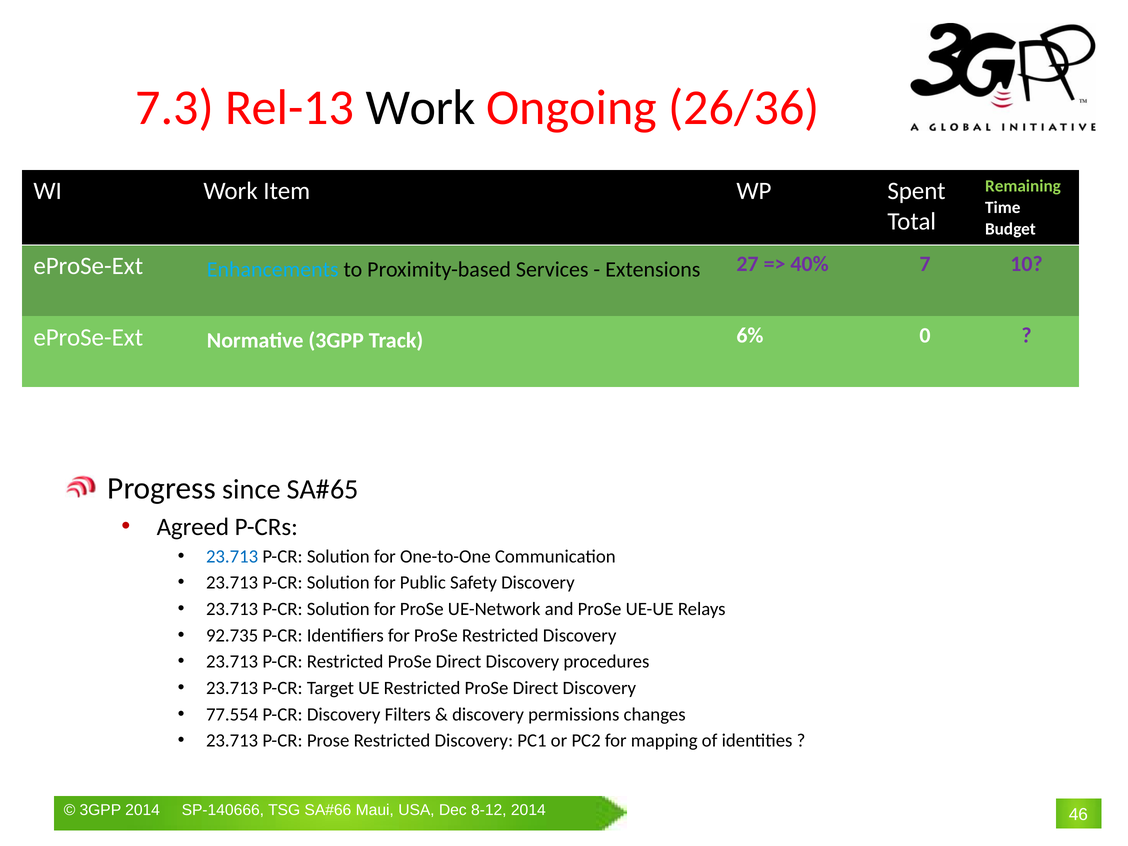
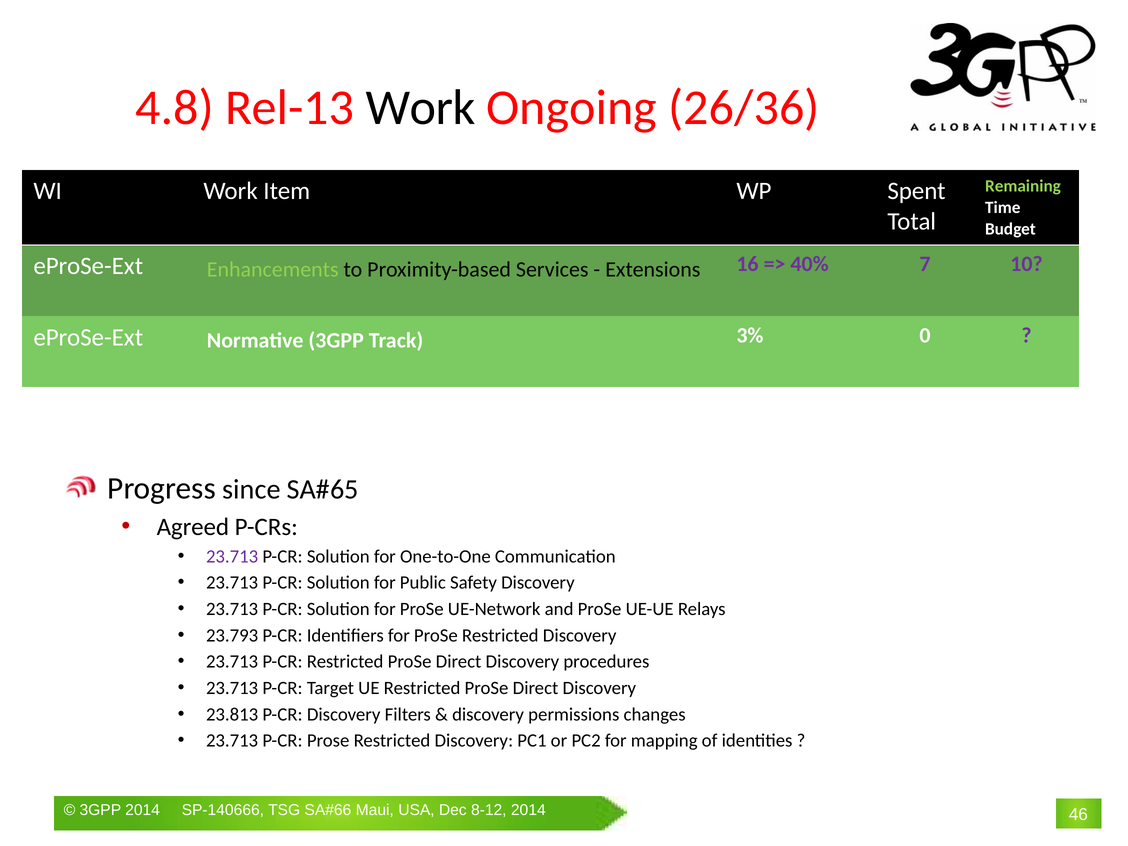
7.3: 7.3 -> 4.8 (175, 108)
Enhancements colour: light blue -> light green (273, 270)
27: 27 -> 16 (747, 264)
6%: 6% -> 3% (750, 335)
23.713 colour: blue -> purple (232, 556)
92.735: 92.735 -> 23.793 (232, 635)
77.554: 77.554 -> 23.813 (232, 714)
